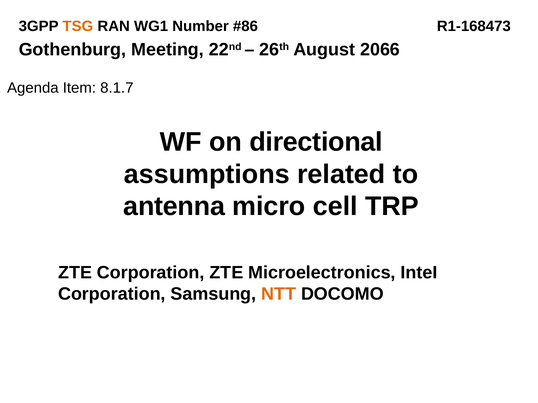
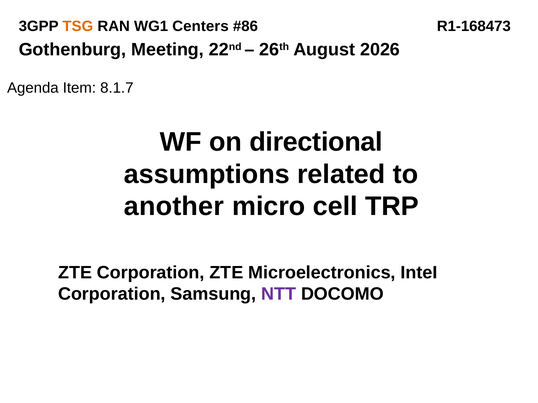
Number: Number -> Centers (200, 26)
2066: 2066 -> 2026 (380, 50)
antenna: antenna -> another (174, 207)
NTT colour: orange -> purple (279, 294)
